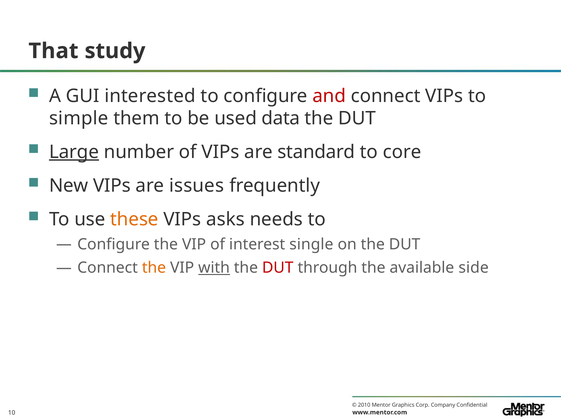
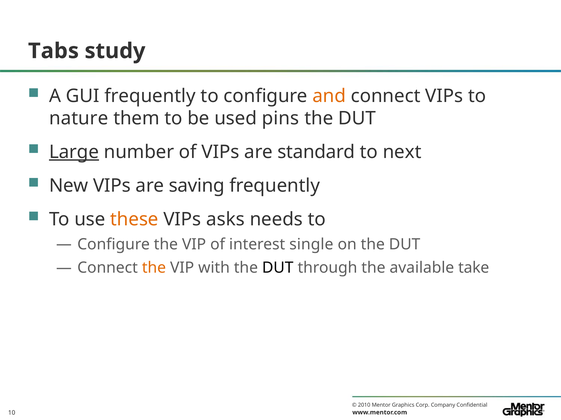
That: That -> Tabs (53, 51)
GUI interested: interested -> frequently (150, 96)
and colour: red -> orange (329, 96)
simple: simple -> nature (79, 119)
data: data -> pins (281, 119)
core: core -> next (402, 152)
issues: issues -> saving (197, 186)
with underline: present -> none (214, 268)
DUT colour: red -> black (278, 268)
side: side -> take (474, 268)
